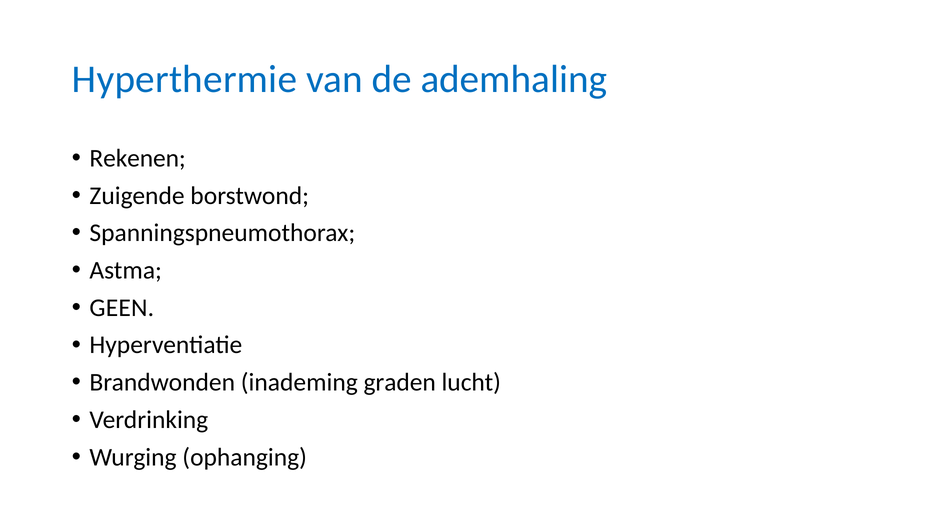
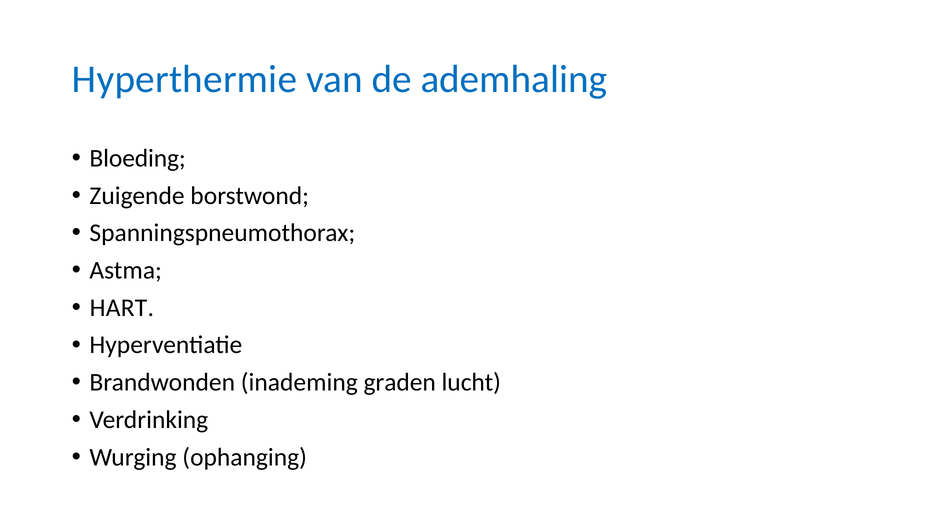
Rekenen: Rekenen -> Bloeding (138, 158)
GEEN: GEEN -> HART (122, 308)
